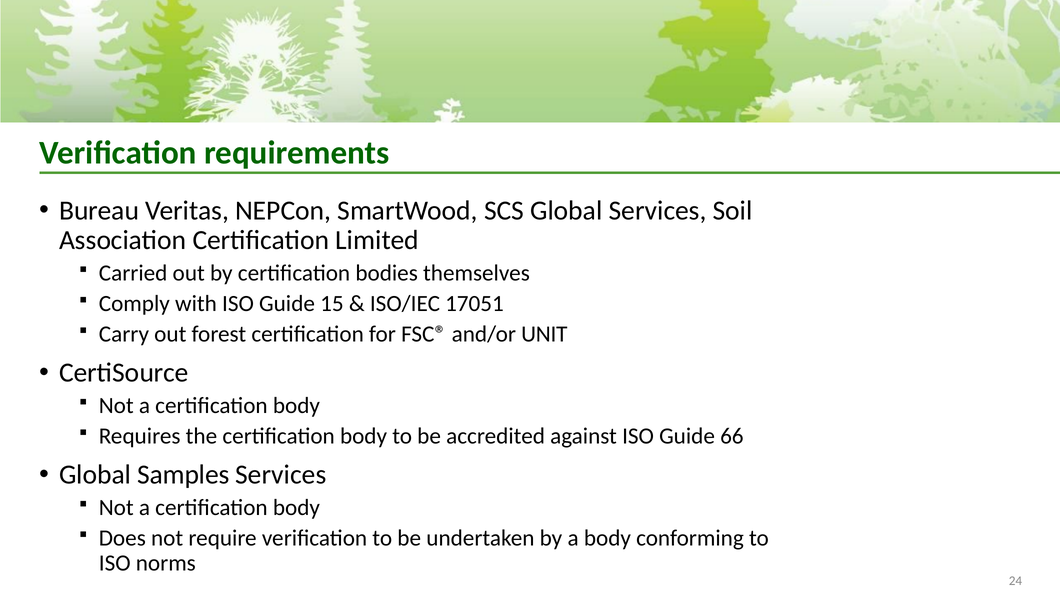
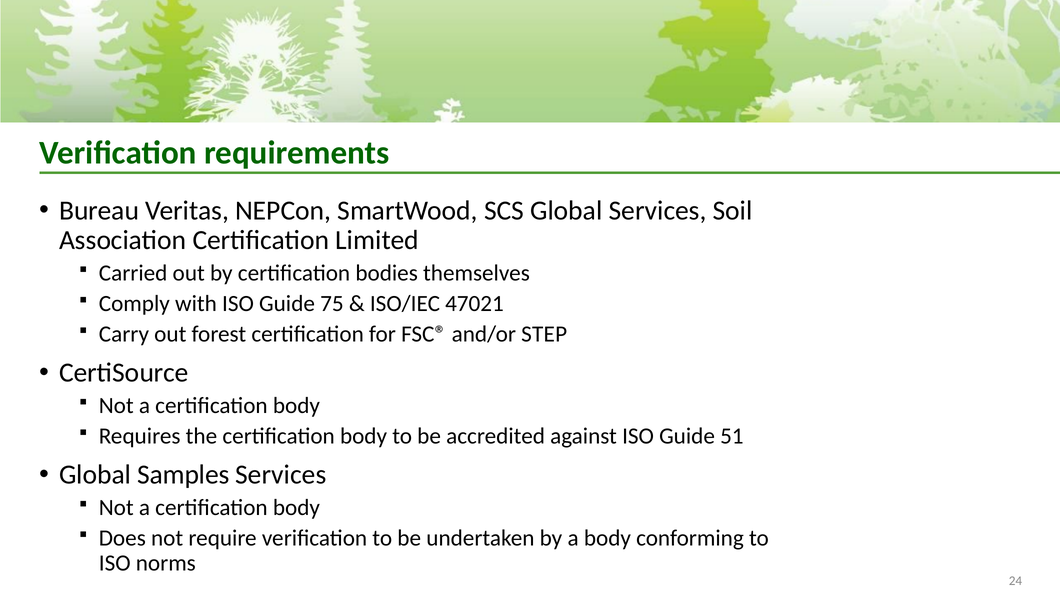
15: 15 -> 75 (332, 304)
17051: 17051 -> 47021 (474, 304)
UNIT: UNIT -> STEP (544, 334)
66: 66 -> 51 (732, 436)
